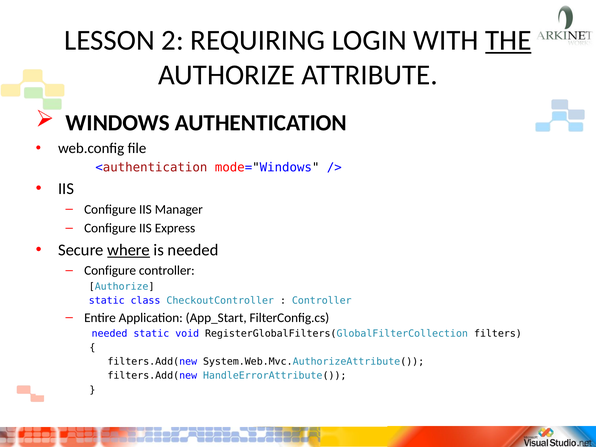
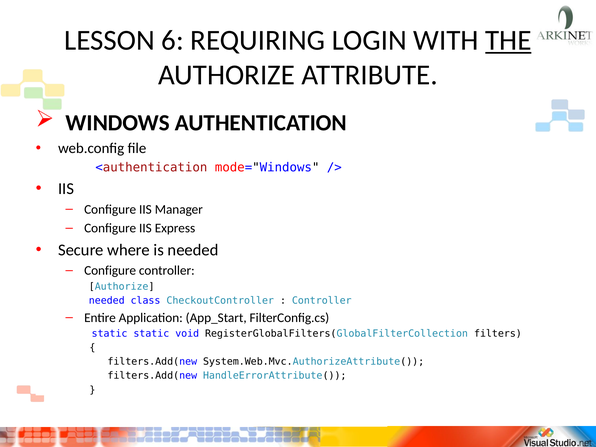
2: 2 -> 6 (173, 40)
where underline: present -> none (129, 250)
static: static -> needed (107, 301)
needed: needed -> static (110, 333)
